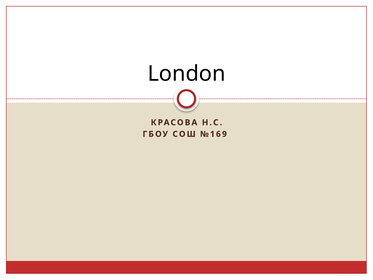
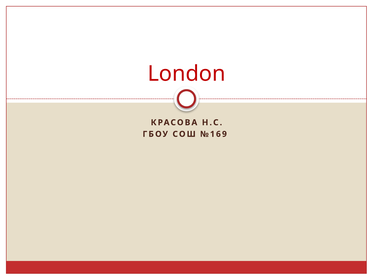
London colour: black -> red (187, 74)
